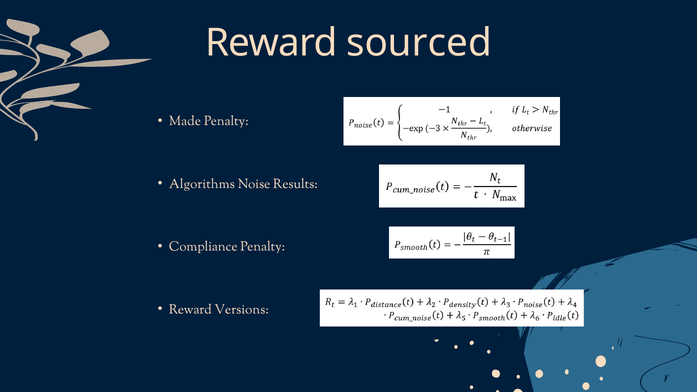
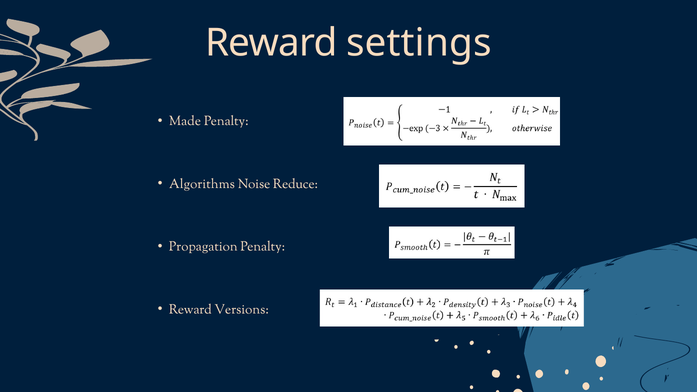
sourced: sourced -> settings (419, 43)
Results: Results -> Reduce (295, 184)
Compliance: Compliance -> Propagation (203, 247)
